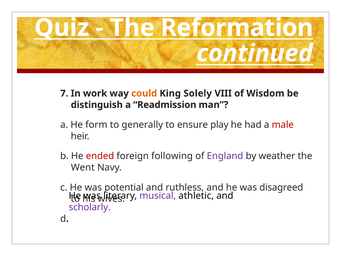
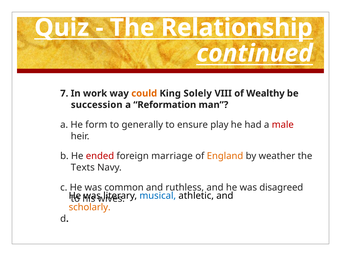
Reformation: Reformation -> Relationship (237, 28)
Wisdom: Wisdom -> Wealthy (265, 93)
distinguish: distinguish -> succession (97, 105)
Readmission: Readmission -> Reformation (165, 105)
following: following -> marriage (172, 156)
England colour: purple -> orange (225, 156)
Went: Went -> Texts (83, 167)
potential: potential -> common (124, 187)
musical colour: purple -> blue (158, 196)
scholarly colour: purple -> orange (90, 207)
